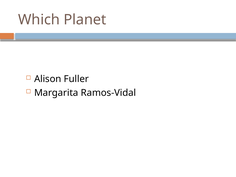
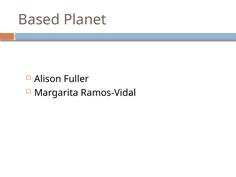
Which: Which -> Based (39, 20)
